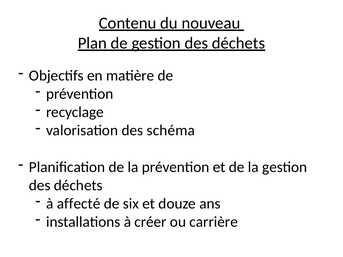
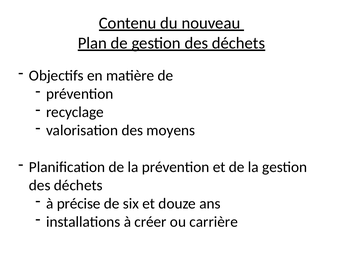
schéma: schéma -> moyens (171, 131)
affecté: affecté -> précise (79, 204)
